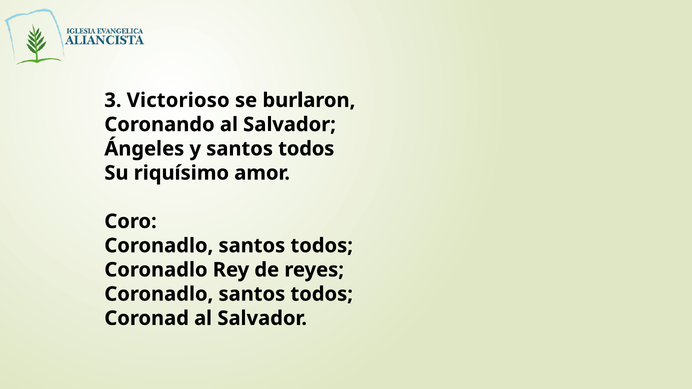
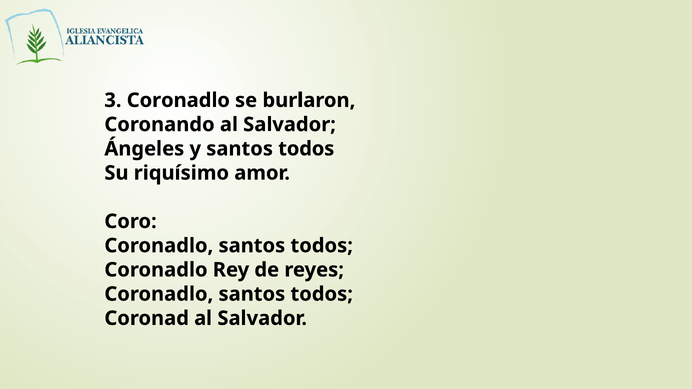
3 Victorioso: Victorioso -> Coronadlo (178, 100)
